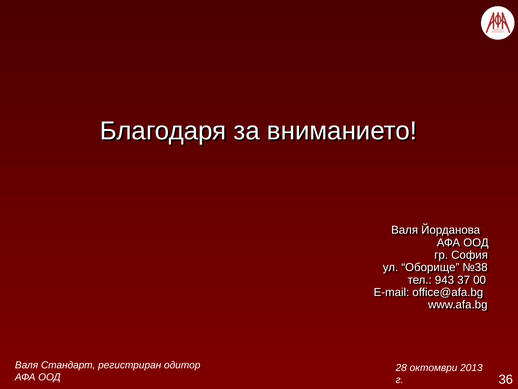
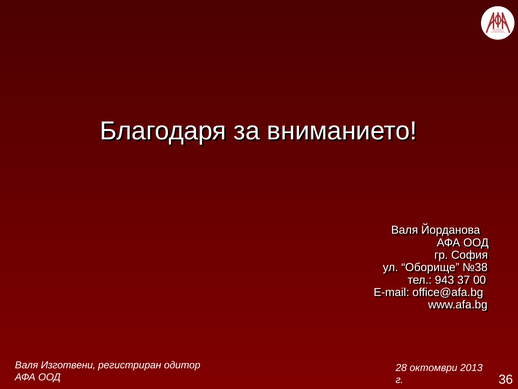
Стандарт: Стандарт -> Изготвени (68, 365)
